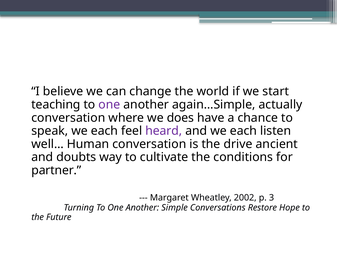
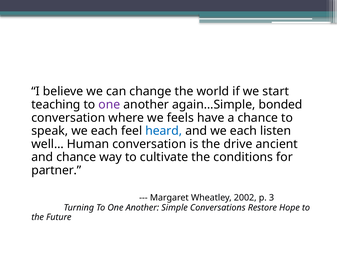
actually: actually -> bonded (281, 105)
does: does -> feels (180, 118)
heard colour: purple -> blue (164, 131)
and doubts: doubts -> chance (76, 157)
